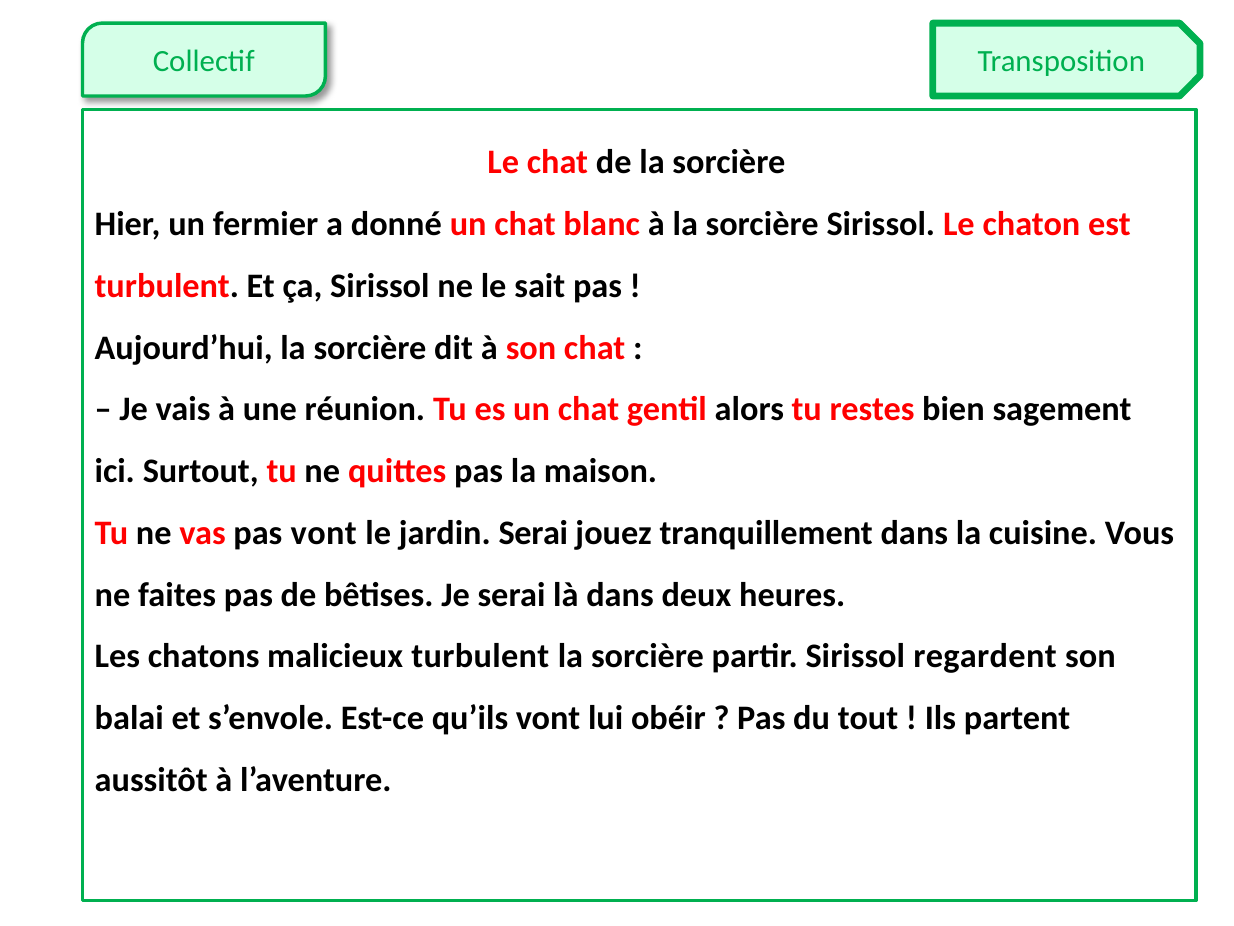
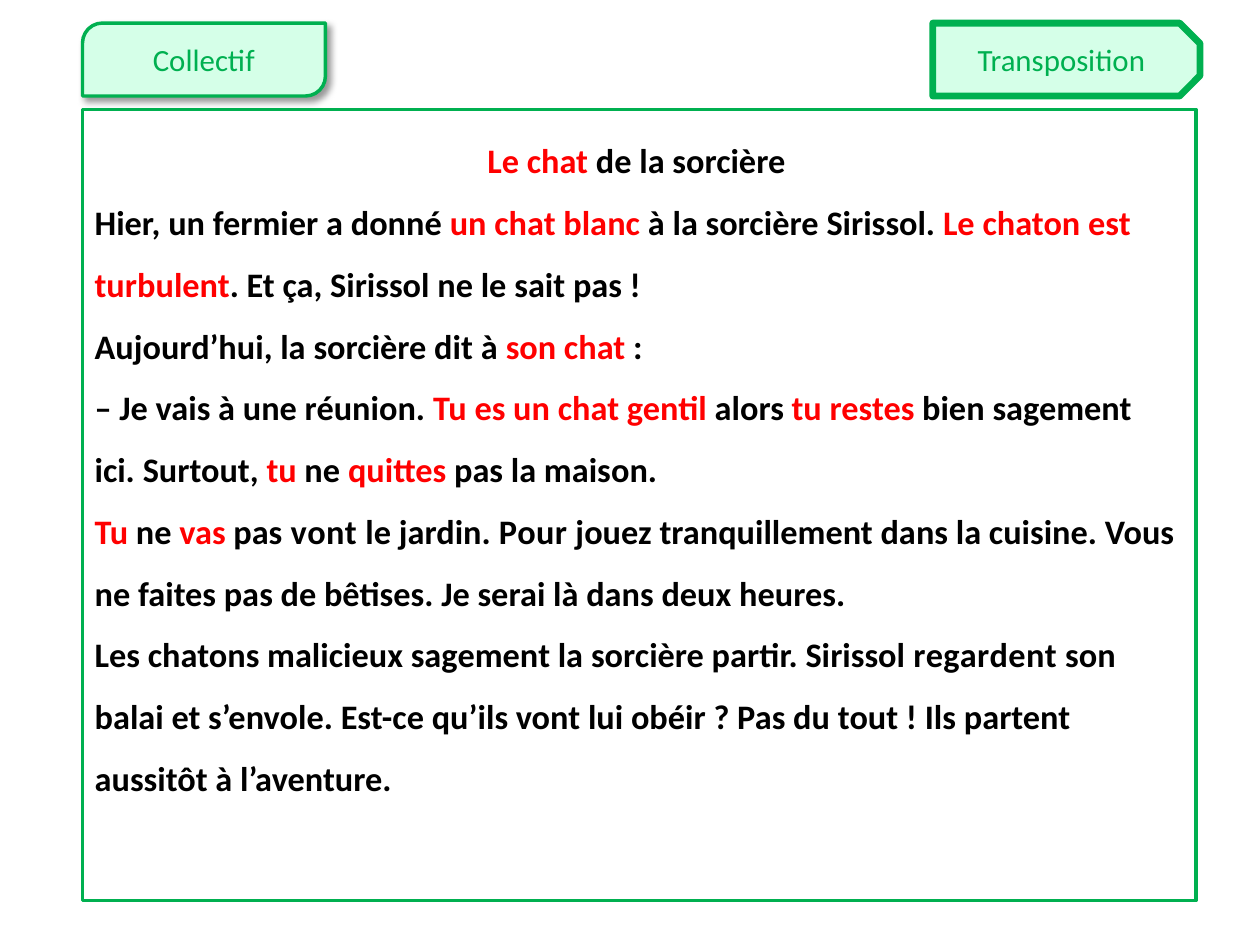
jardin Serai: Serai -> Pour (533, 533)
malicieux turbulent: turbulent -> sagement (481, 656)
